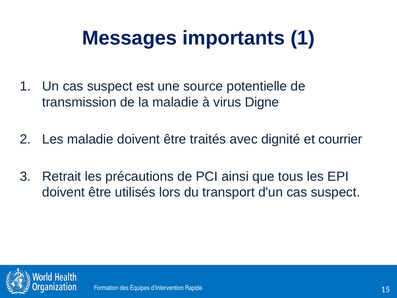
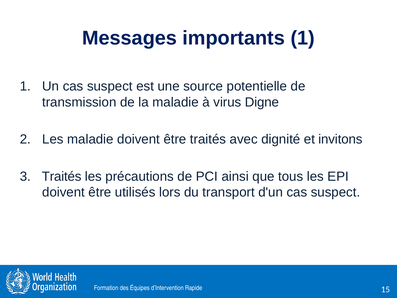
courrier: courrier -> invitons (340, 139)
Retrait: Retrait -> Traités (62, 176)
